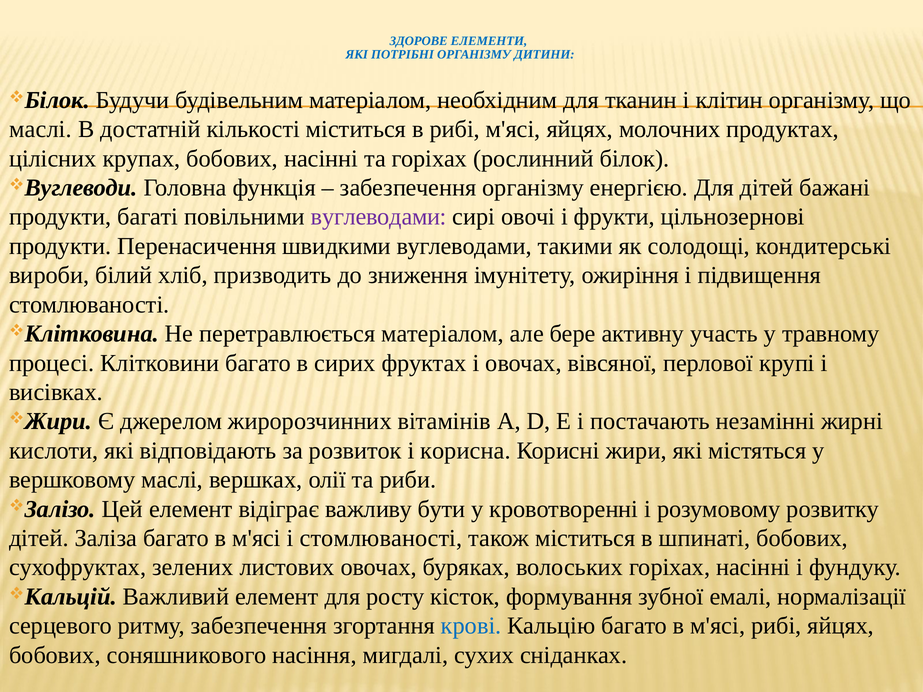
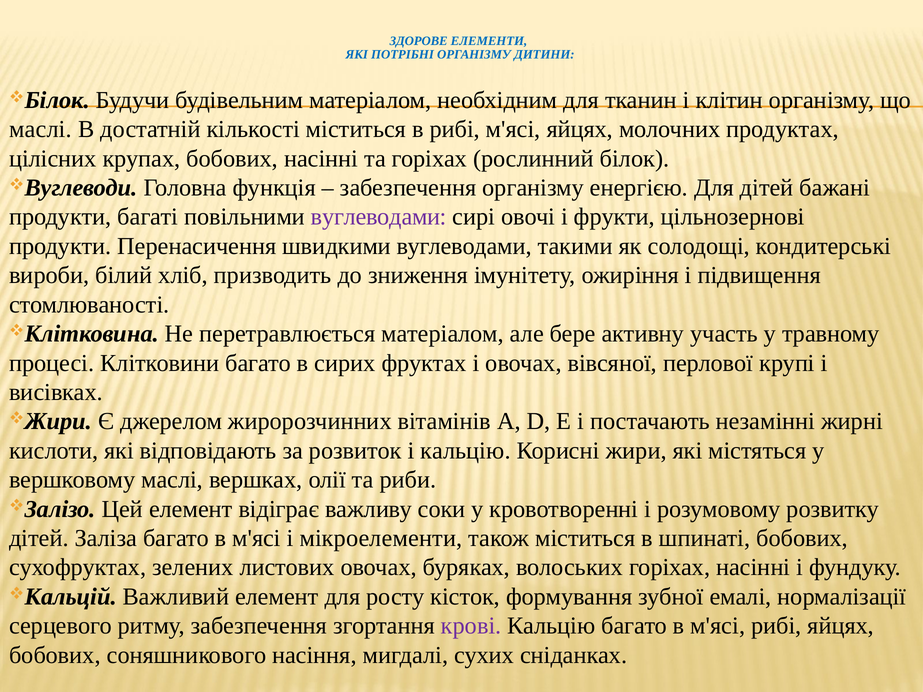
і корисна: корисна -> кальцію (465, 451)
бути: бути -> соки (442, 509)
і стомлюваності: стомлюваності -> мікроелементи (381, 538)
крові colour: blue -> purple (471, 626)
